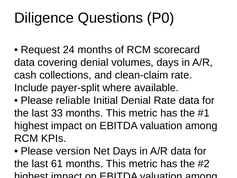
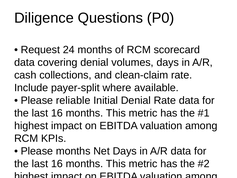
33: 33 -> 16 (57, 113)
Please version: version -> months (73, 151)
61: 61 -> 16 (57, 163)
